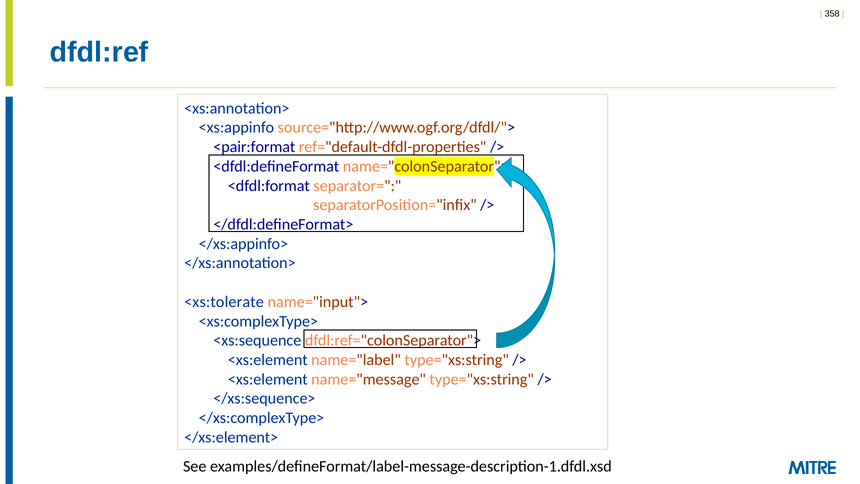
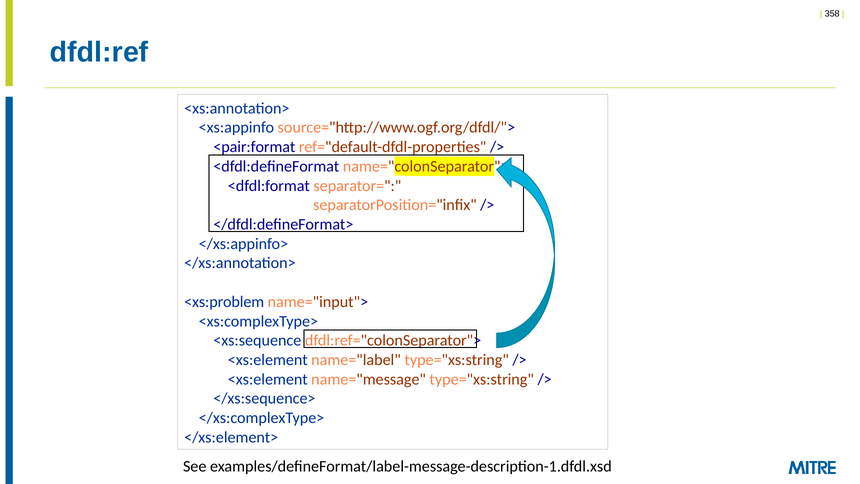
<xs:tolerate: <xs:tolerate -> <xs:problem (224, 302)
